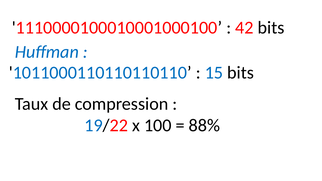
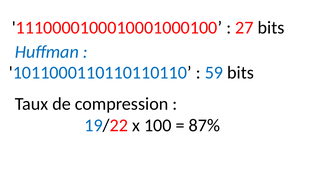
42: 42 -> 27 (244, 28)
15: 15 -> 59 (214, 73)
88%: 88% -> 87% (204, 126)
